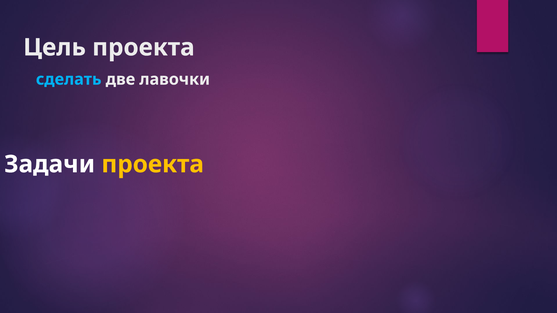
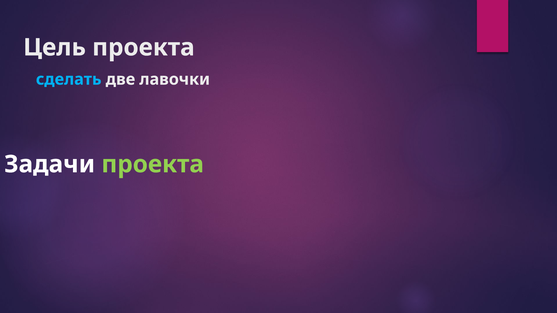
проекта colour: yellow -> light green (153, 164)
